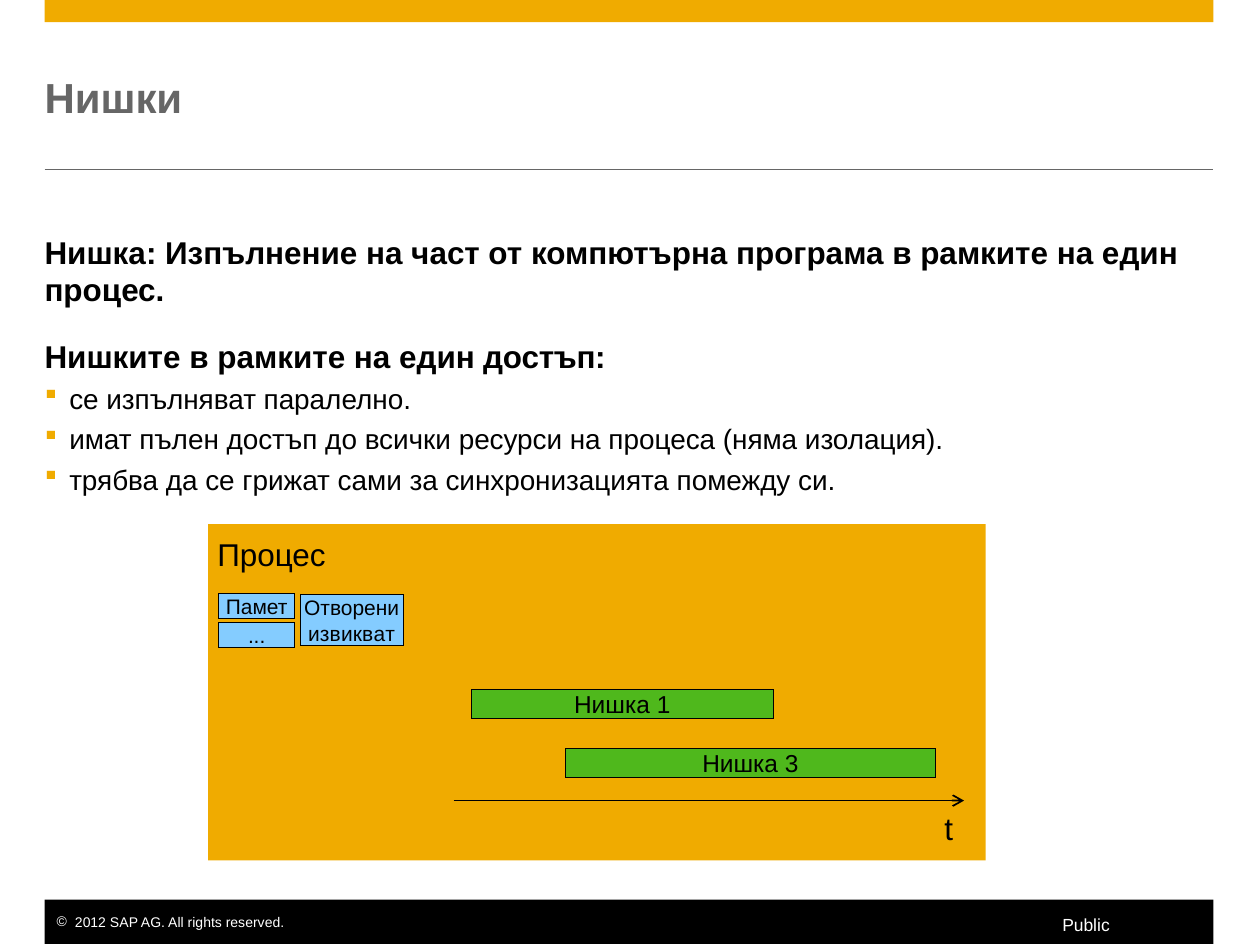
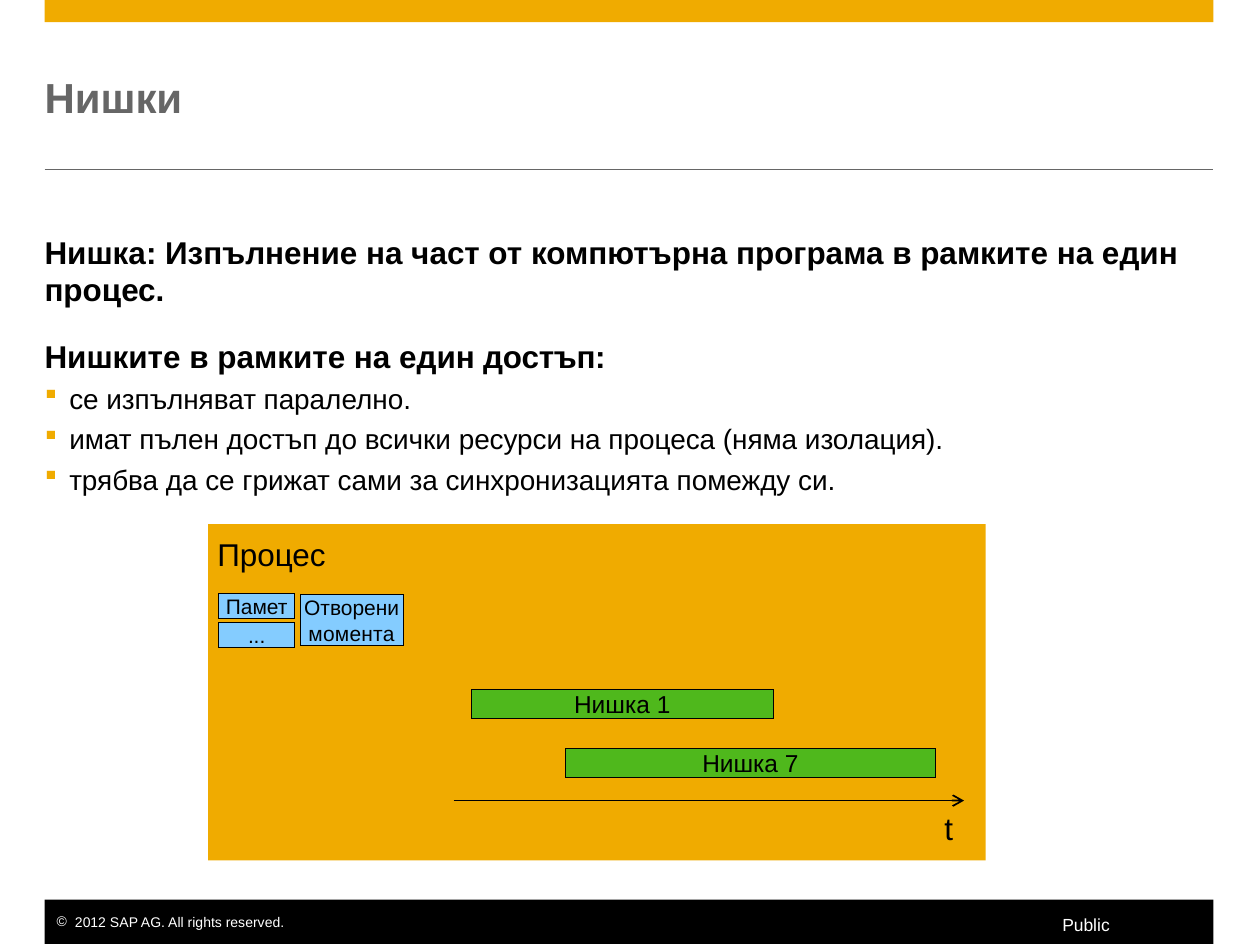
извикват: извикват -> момента (352, 634)
3: 3 -> 7 (792, 764)
